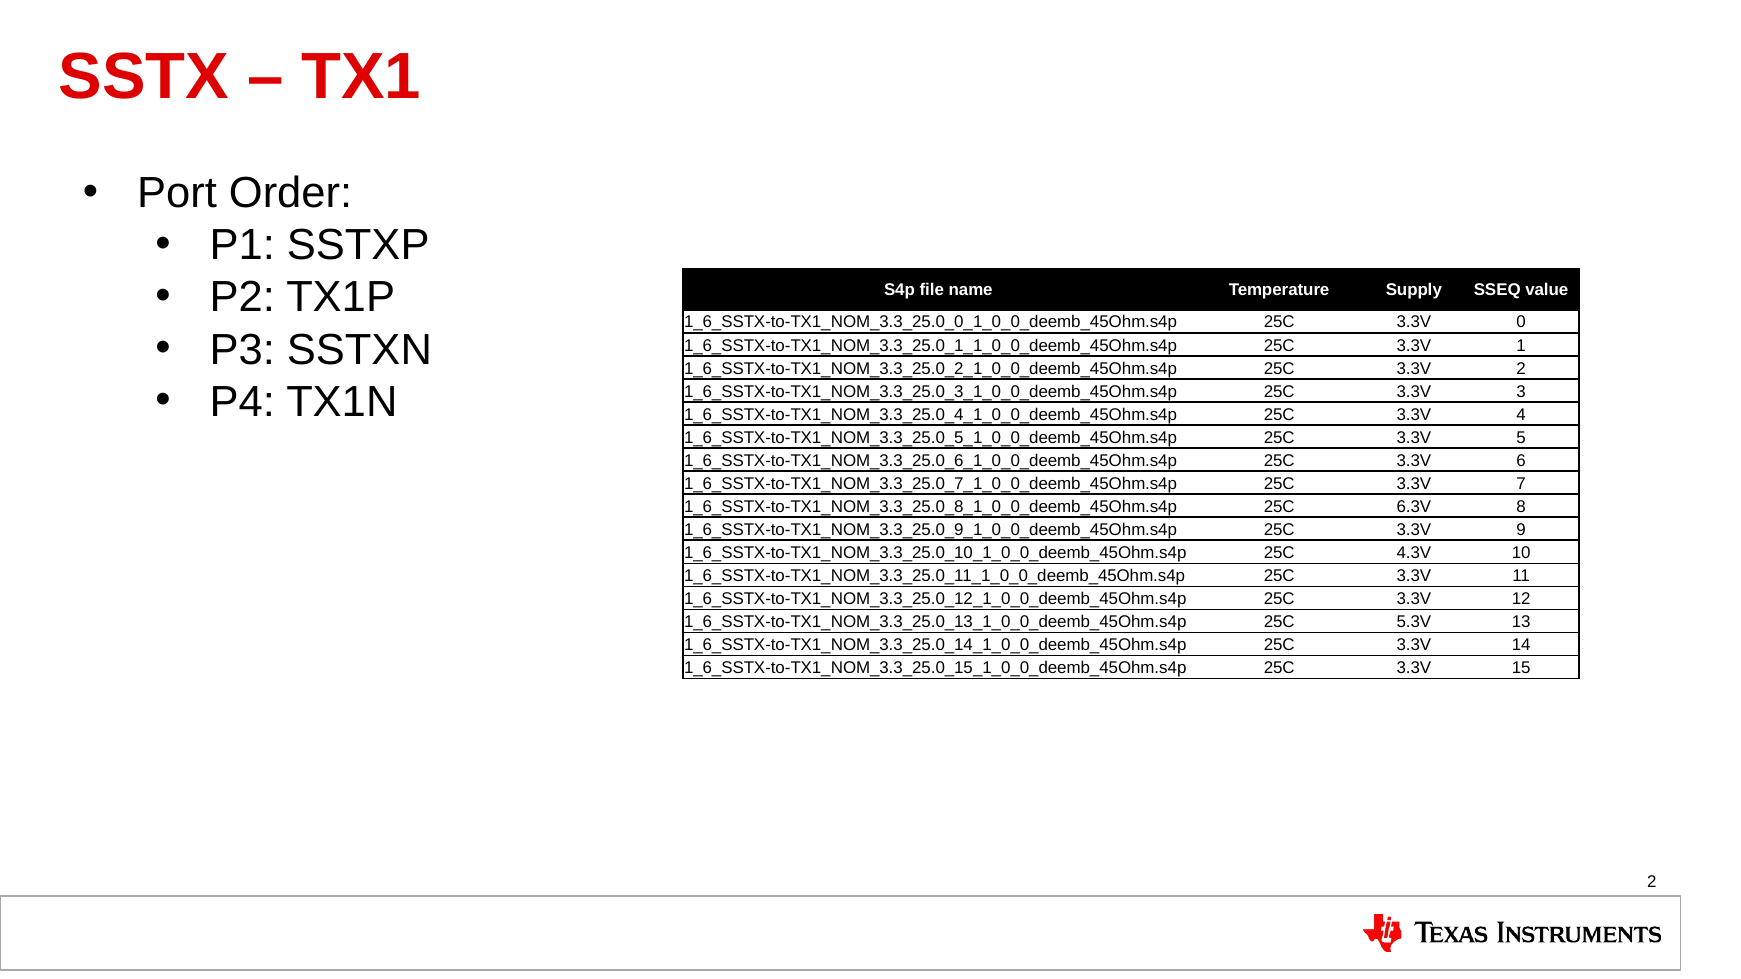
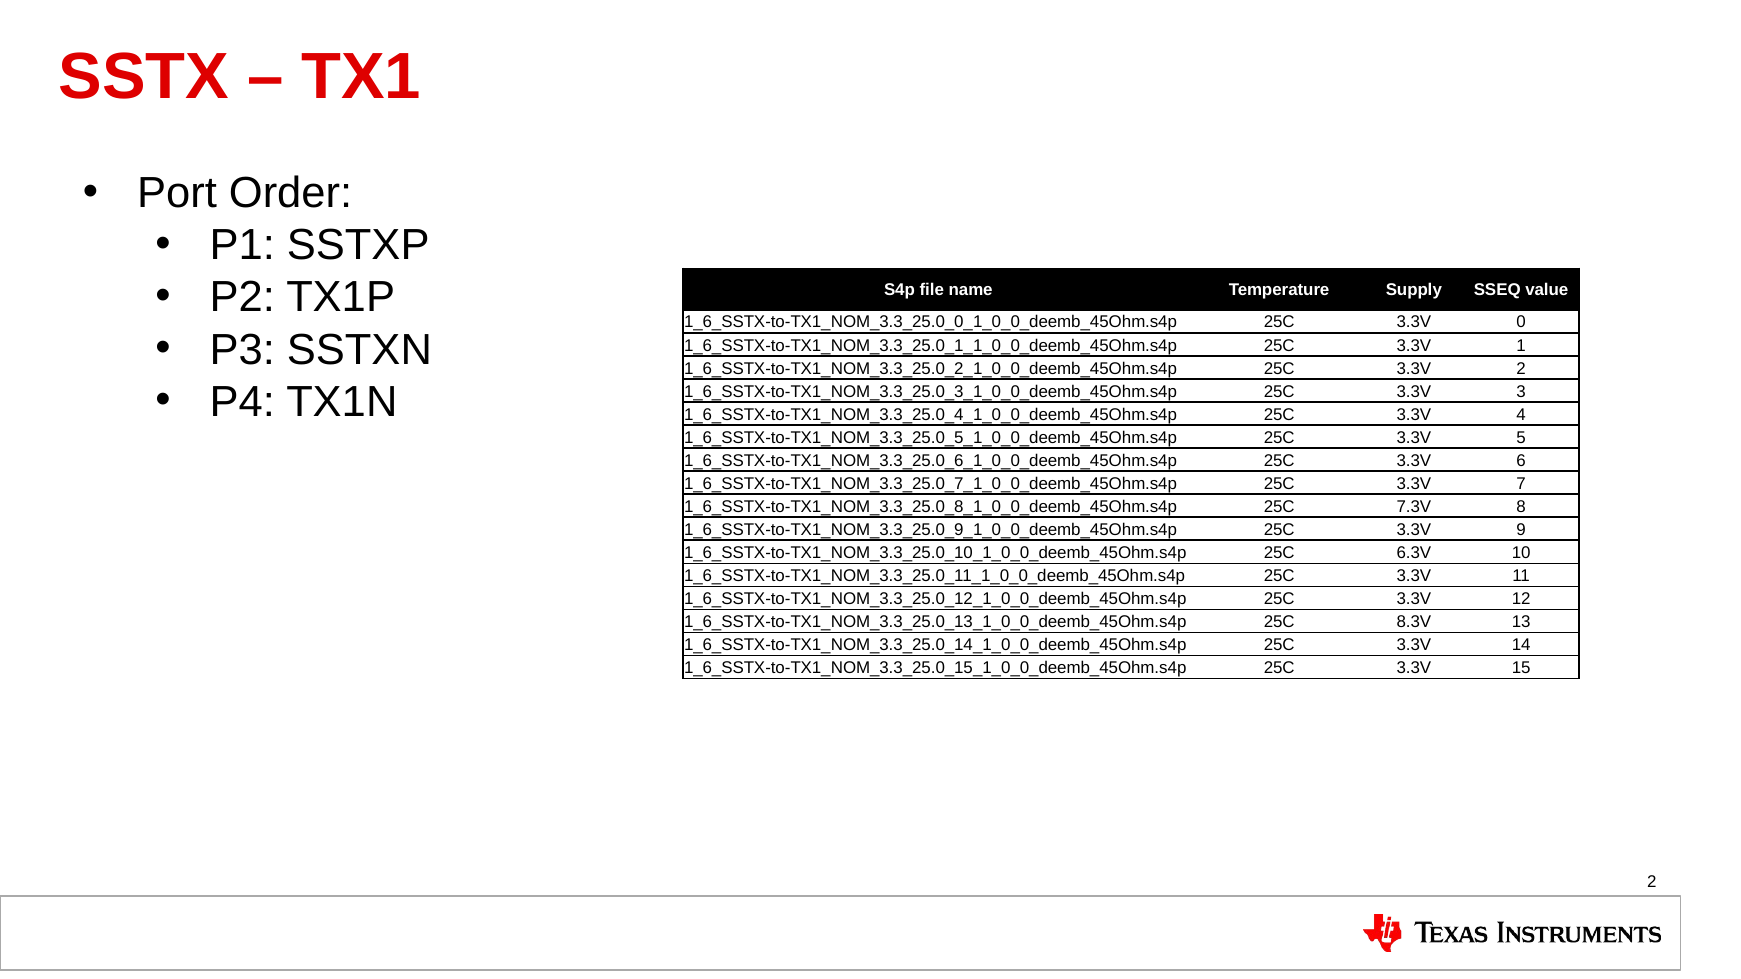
6.3V: 6.3V -> 7.3V (1414, 507)
4.3V: 4.3V -> 6.3V (1414, 553)
5.3V: 5.3V -> 8.3V (1414, 622)
